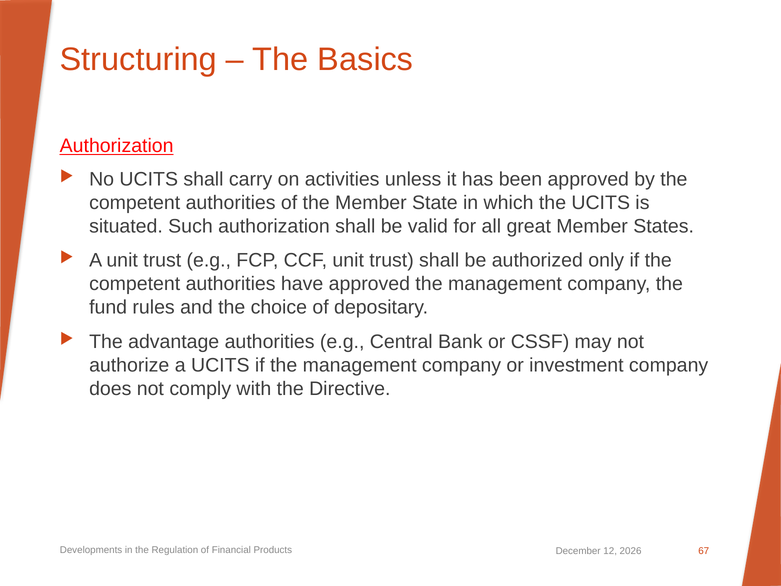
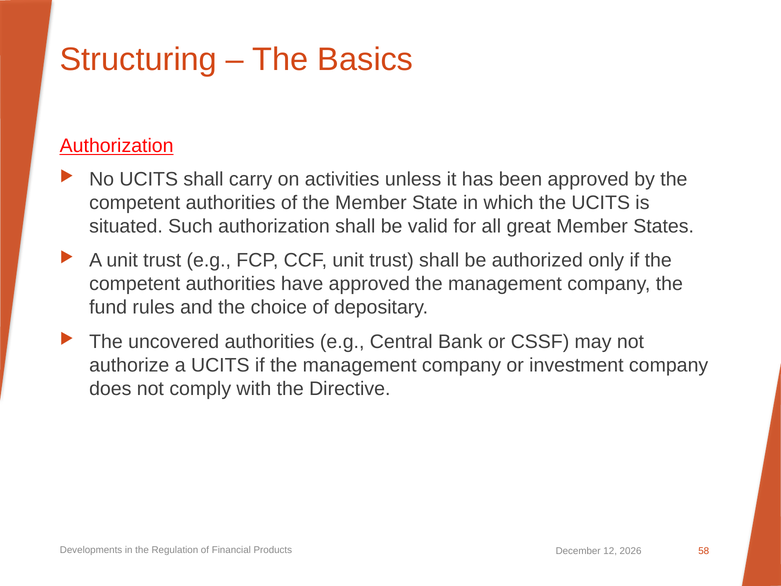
advantage: advantage -> uncovered (174, 342)
67: 67 -> 58 (704, 551)
